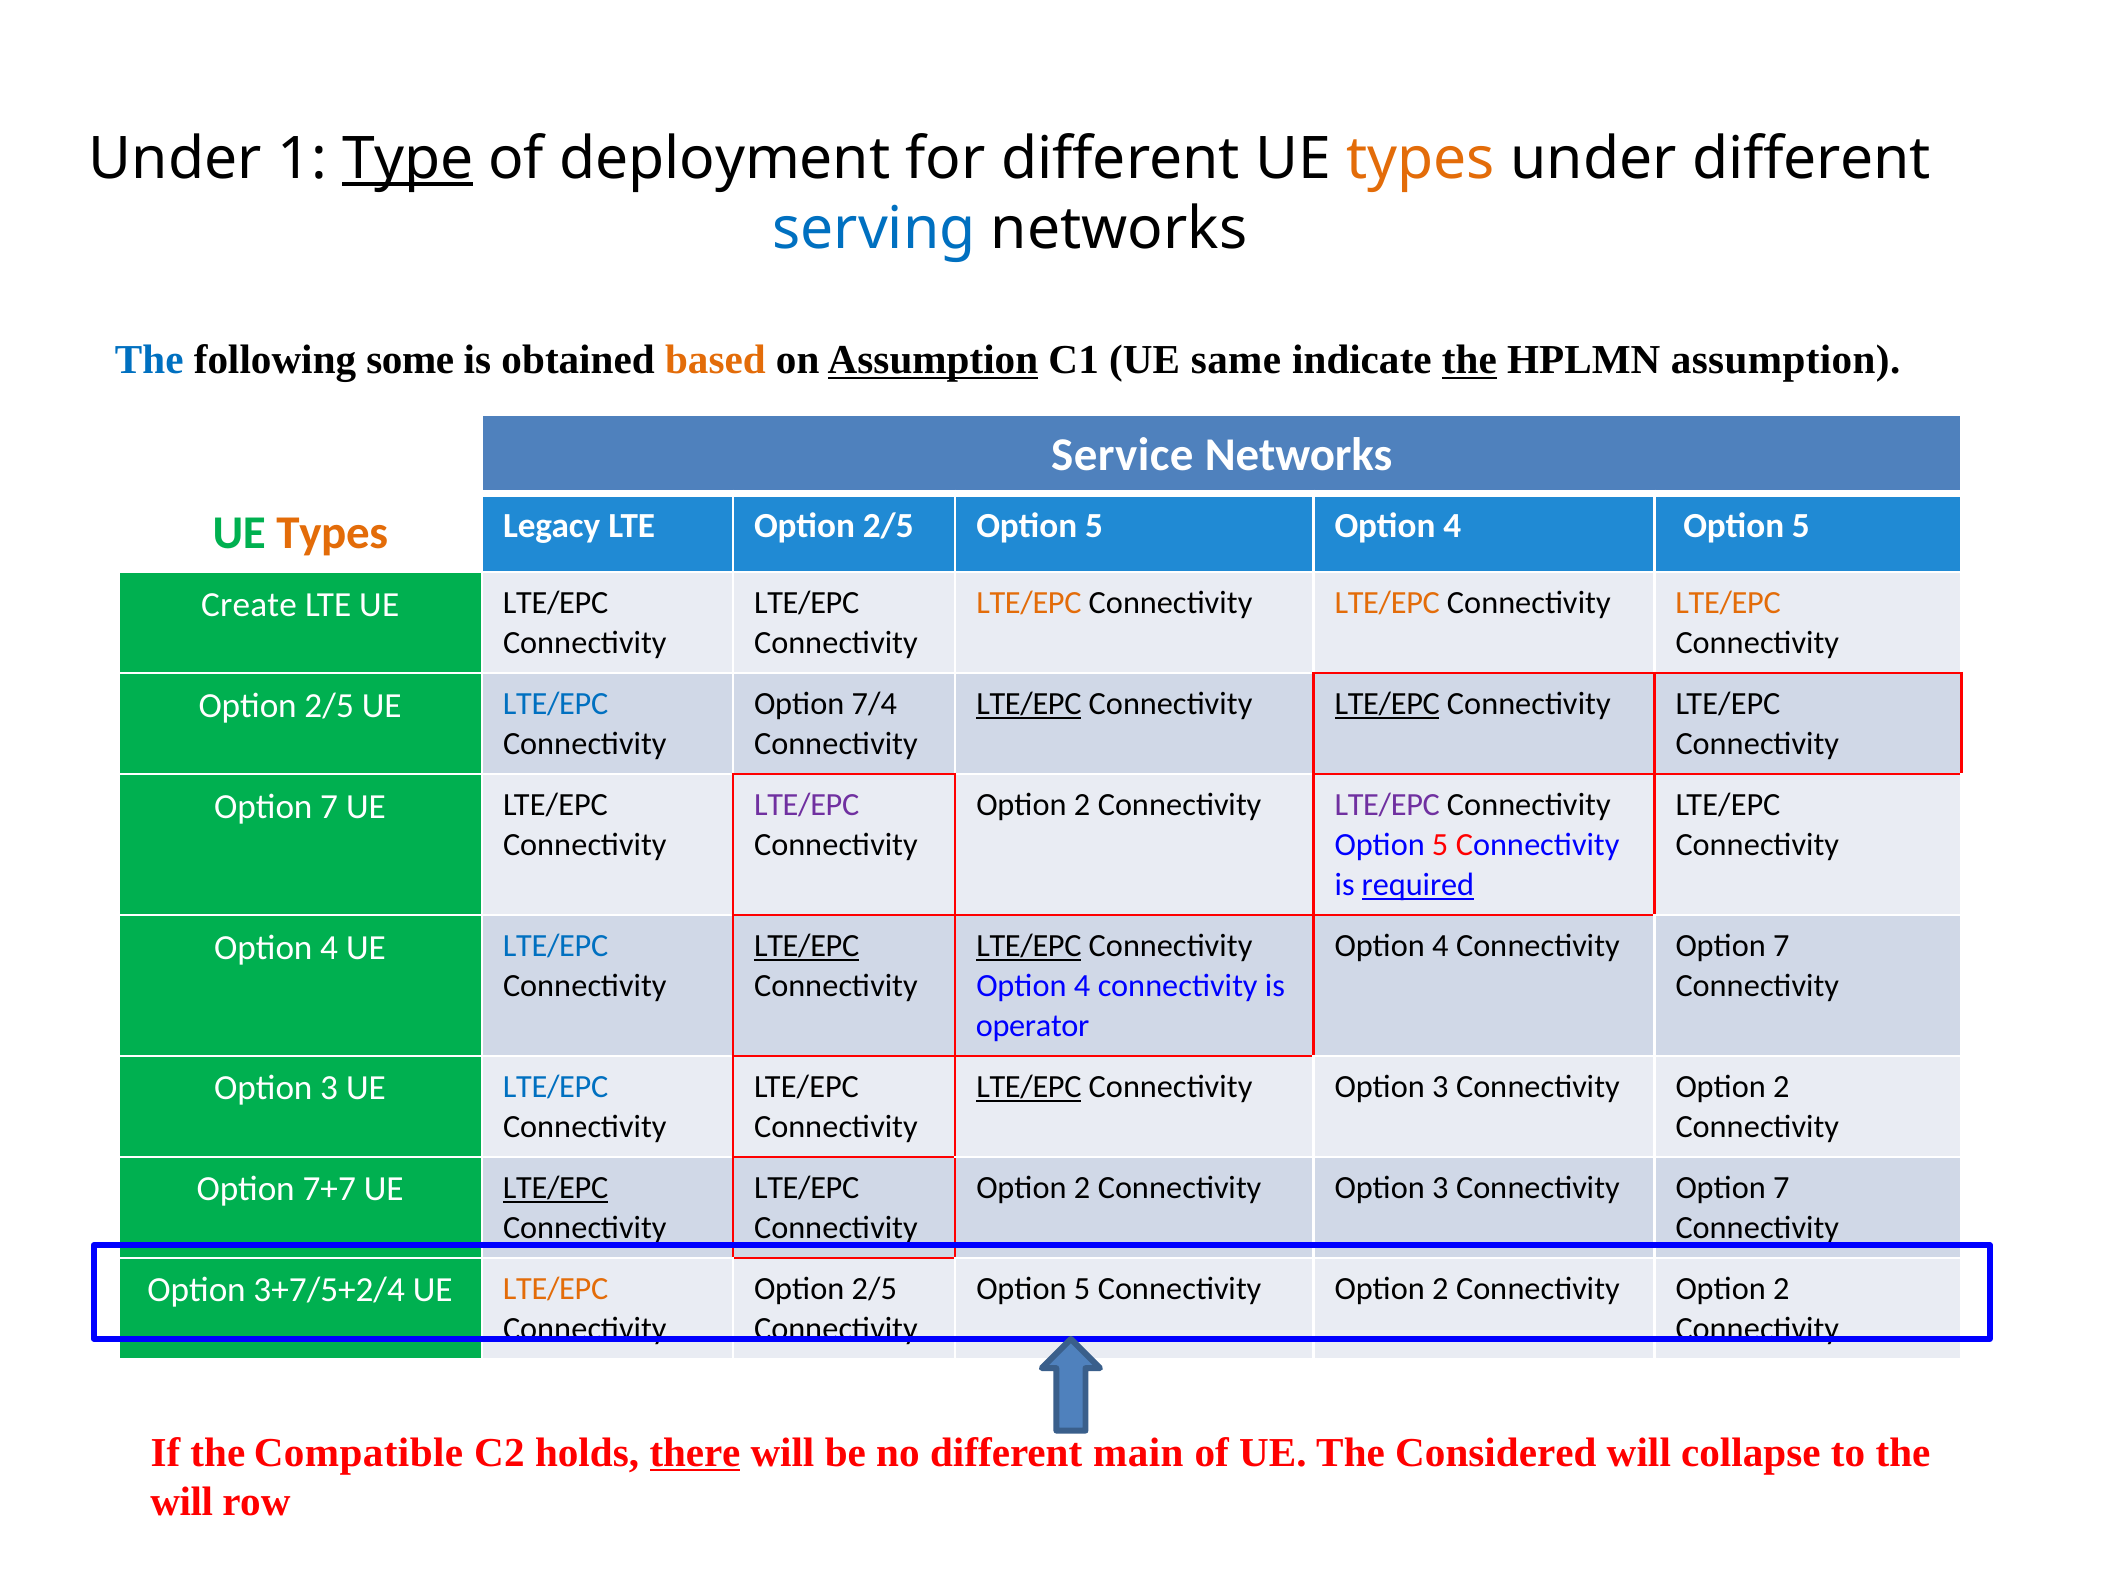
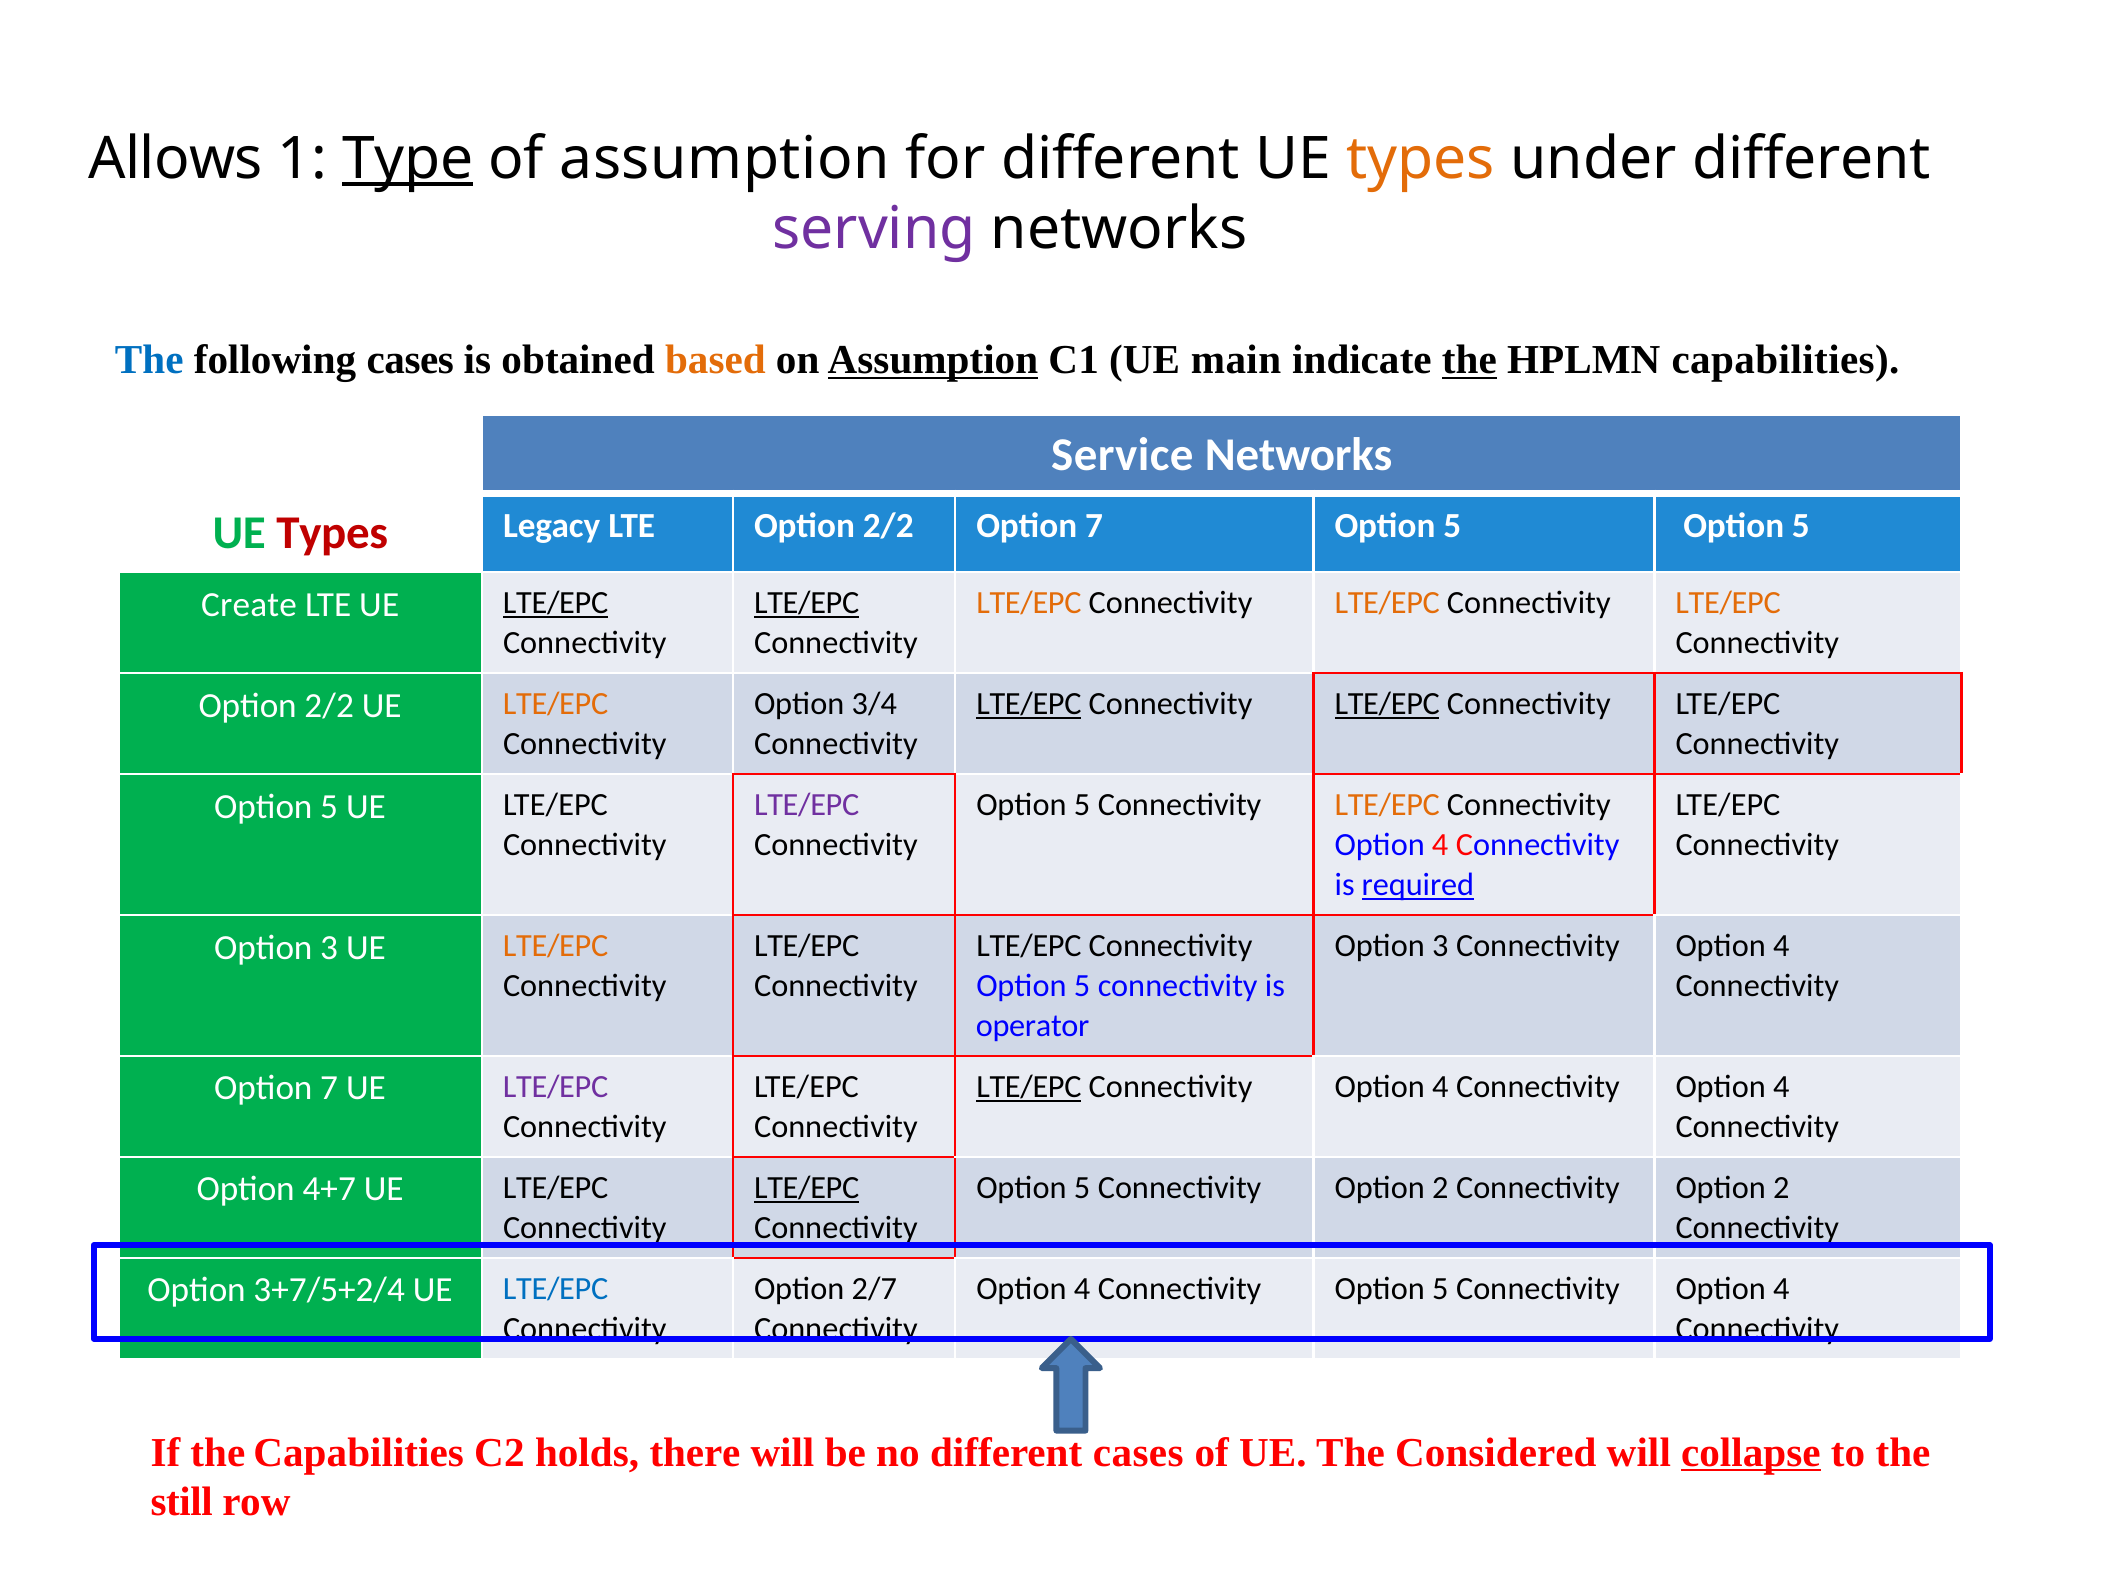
Under: Under -> Allows (176, 159)
of deployment: deployment -> assumption (725, 159)
serving colour: blue -> purple (874, 229)
following some: some -> cases (410, 360)
same: same -> main (1236, 360)
HPLMN assumption: assumption -> capabilities (1786, 360)
Types colour: orange -> red (332, 533)
LTE Option 2/5: 2/5 -> 2/2 (888, 526)
5: 5 -> 7 (1094, 526)
4: 4 -> 5 (1452, 526)
LTE/EPC underline: none -> present (807, 603)
LTE/EPC underline: none -> present (556, 603)
7/4: 7/4 -> 3/4 (874, 704)
2/5: 2/5 -> 2/2 (329, 706)
LTE/EPC colour: blue -> orange (556, 704)
2: 2 -> 5 (1082, 805)
LTE/EPC colour: purple -> orange (1387, 805)
7: 7 -> 5 (329, 807)
5: 5 -> 4 (1440, 845)
LTE/EPC underline: present -> none (807, 946)
LTE/EPC underline: present -> none (1029, 946)
4: 4 -> 3 (1440, 946)
7: 7 -> 4 (1781, 946)
4: 4 -> 3 (329, 948)
LTE/EPC colour: blue -> orange (556, 946)
4: 4 -> 5 (1082, 986)
3: 3 -> 4 (1440, 1087)
2: 2 -> 4 (1781, 1087)
3: 3 -> 7 (329, 1089)
LTE/EPC colour: blue -> purple (556, 1087)
LTE/EPC underline: none -> present (807, 1188)
2: 2 -> 5 (1082, 1188)
3: 3 -> 2 (1440, 1188)
7: 7 -> 2 (1781, 1188)
7+7: 7+7 -> 4+7 (329, 1190)
LTE/EPC underline: present -> none (556, 1188)
2/5: 2/5 -> 2/7 (874, 1289)
5: 5 -> 4 (1082, 1289)
2: 2 -> 5 (1440, 1289)
2: 2 -> 4 (1781, 1289)
LTE/EPC colour: orange -> blue (556, 1289)
the Compatible: Compatible -> Capabilities (359, 1453)
there underline: present -> none (695, 1453)
different main: main -> cases (1138, 1453)
collapse underline: none -> present (1751, 1453)
will: will -> still (182, 1502)
